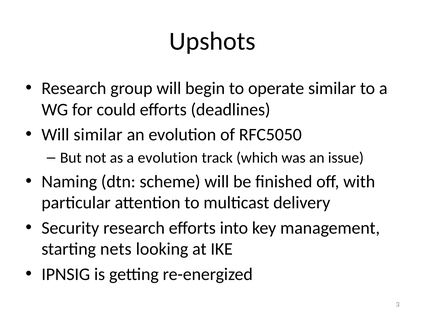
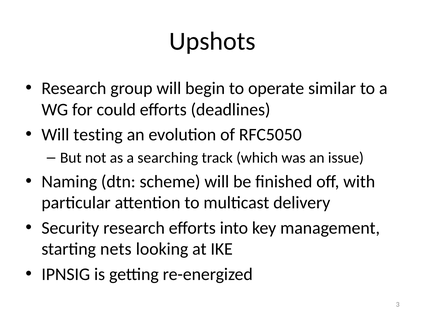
Will similar: similar -> testing (98, 135)
a evolution: evolution -> searching (168, 158)
